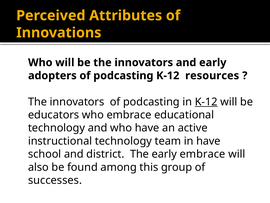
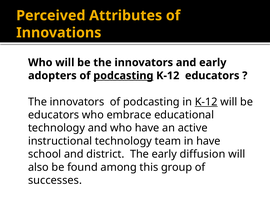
podcasting underline: none -> present (123, 75)
K-12 resources: resources -> educators (212, 75)
early embrace: embrace -> diffusion (202, 154)
